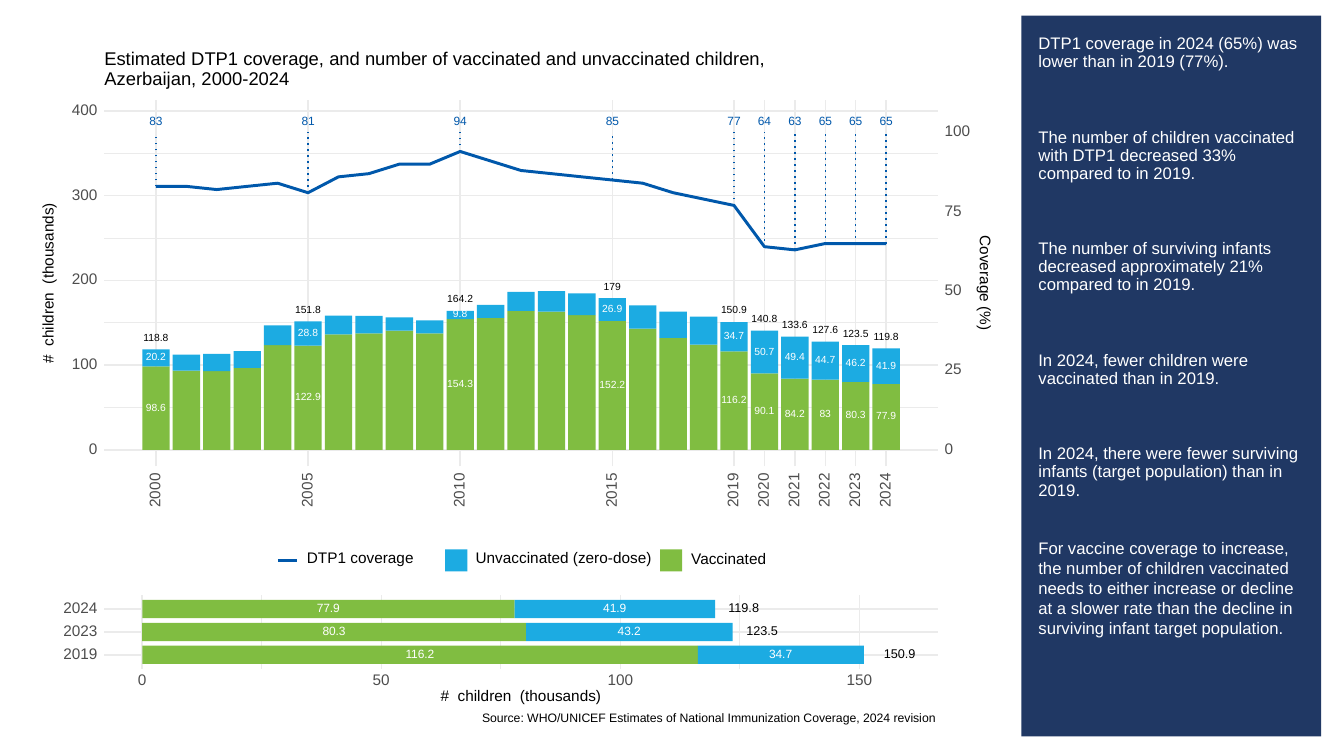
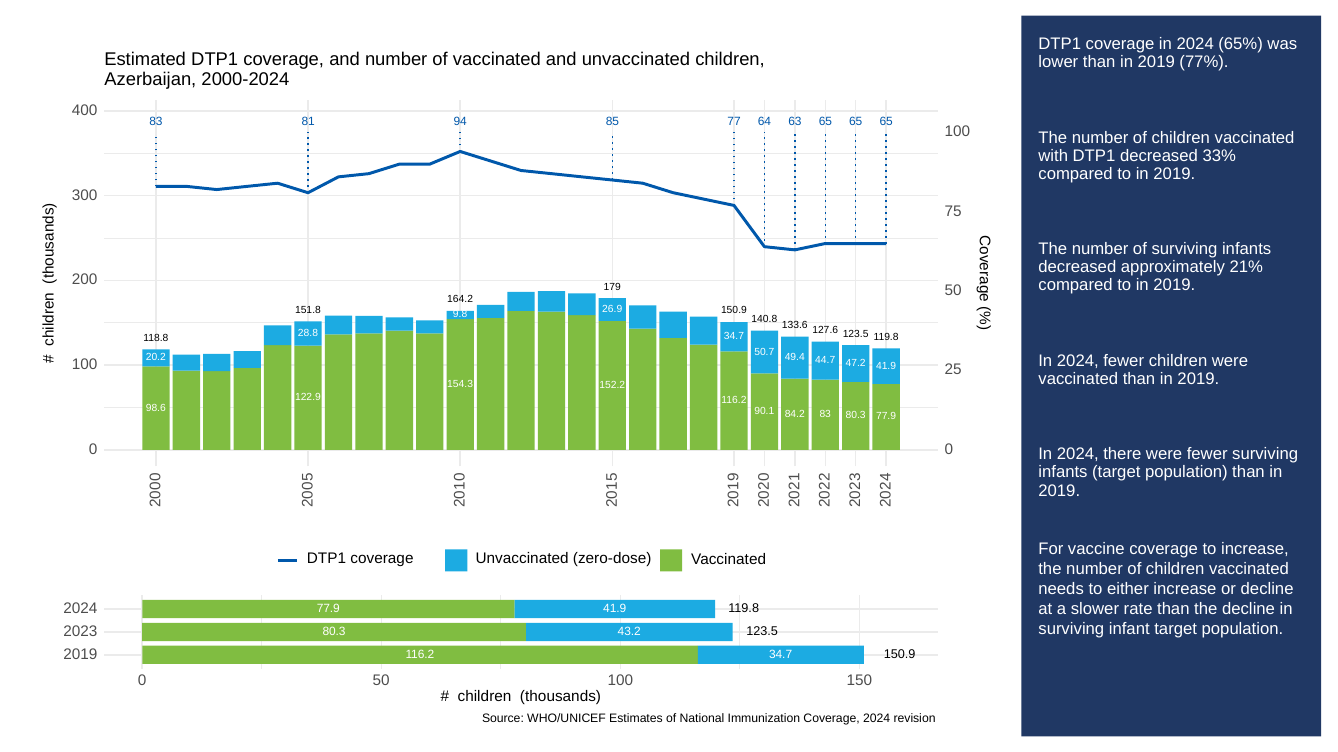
46.2: 46.2 -> 47.2 (856, 363)
